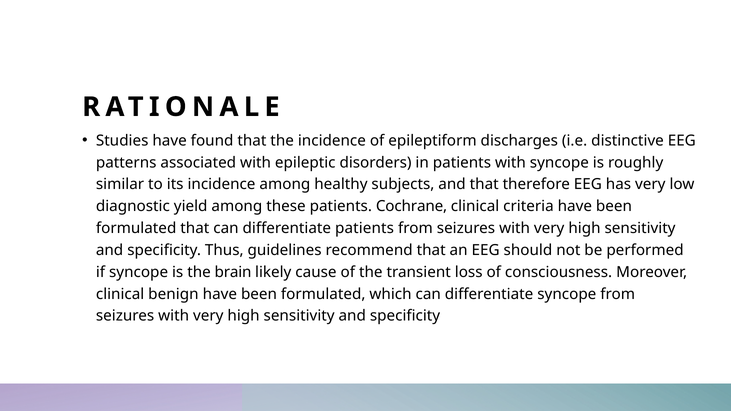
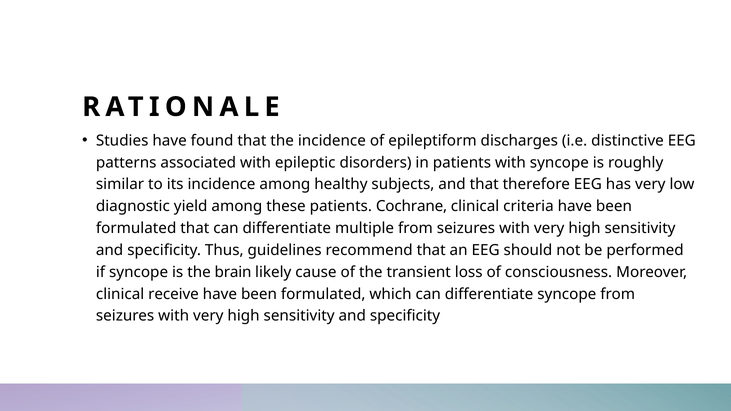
differentiate patients: patients -> multiple (365, 228)
benign: benign -> receive (173, 294)
